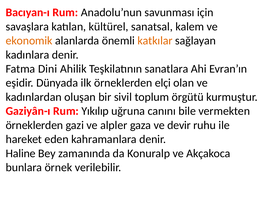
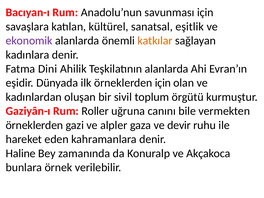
kalem: kalem -> eşitlik (190, 27)
ekonomik colour: orange -> purple (29, 41)
Teşkilatının sanatlara: sanatlara -> alanlarda (167, 69)
örneklerden elçi: elçi -> için (163, 83)
Yıkılıp: Yıkılıp -> Roller (95, 111)
